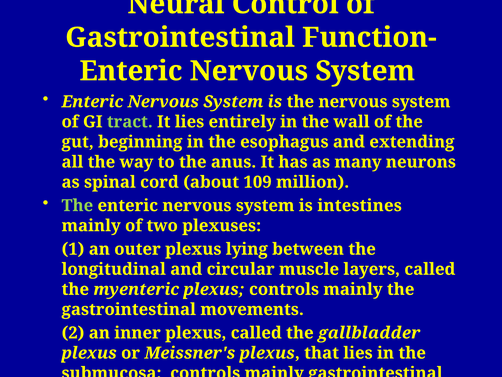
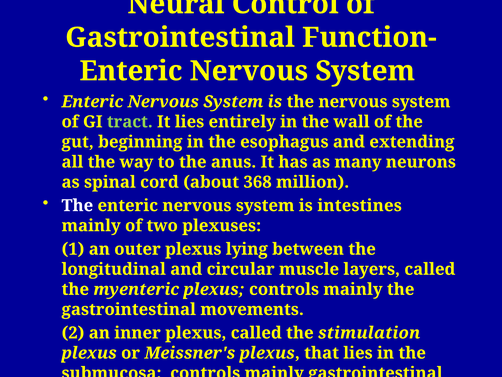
109: 109 -> 368 (258, 182)
The colour: light green -> white (77, 205)
gallbladder: gallbladder -> stimulation (369, 332)
